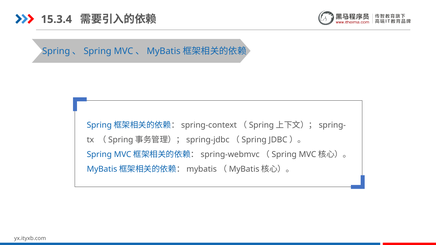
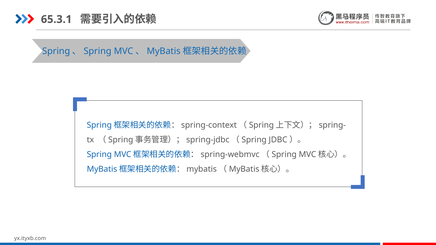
15.3.4: 15.3.4 -> 65.3.1 (56, 19)
